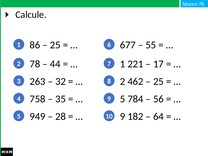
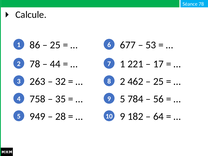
55: 55 -> 53 (151, 45)
